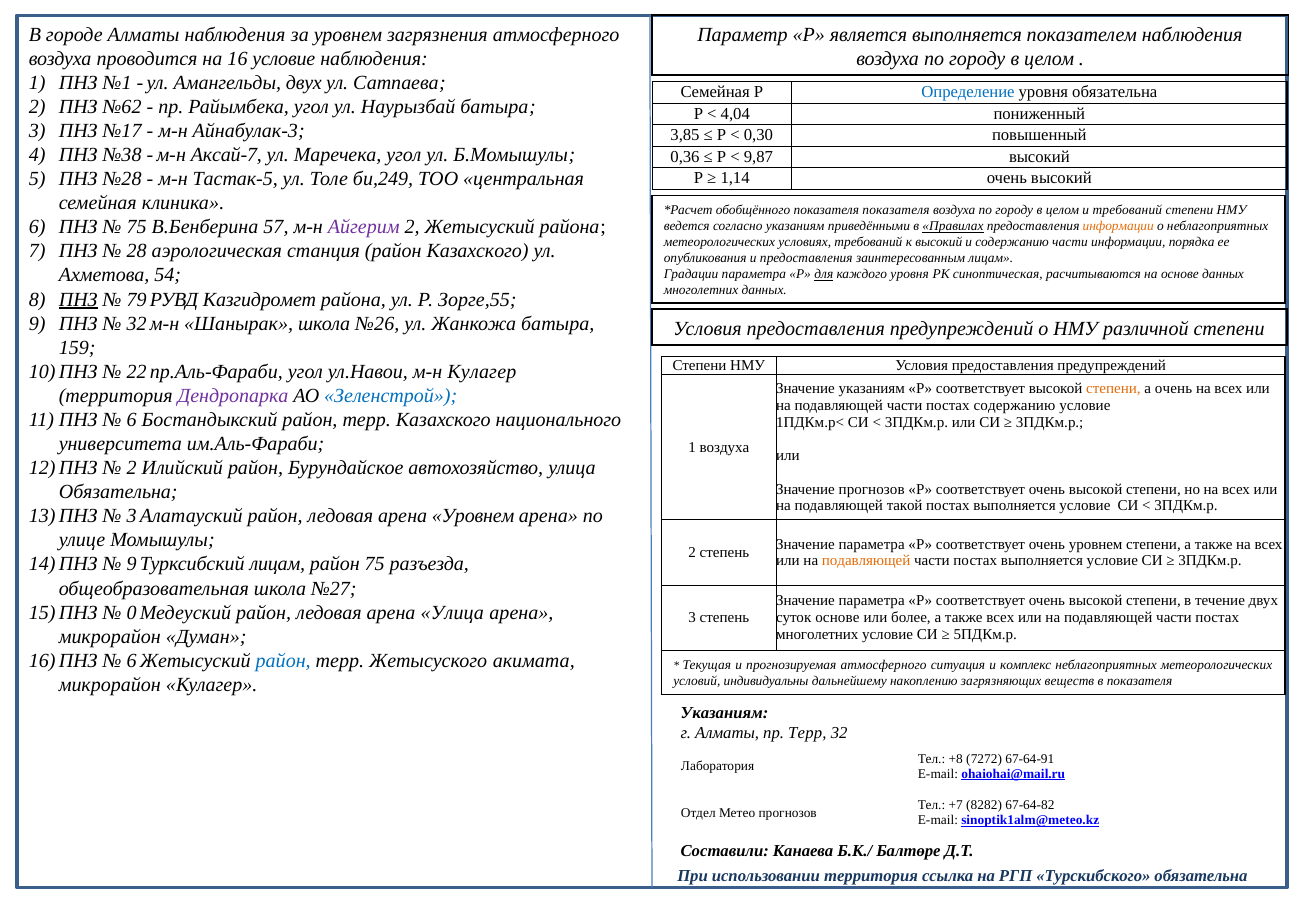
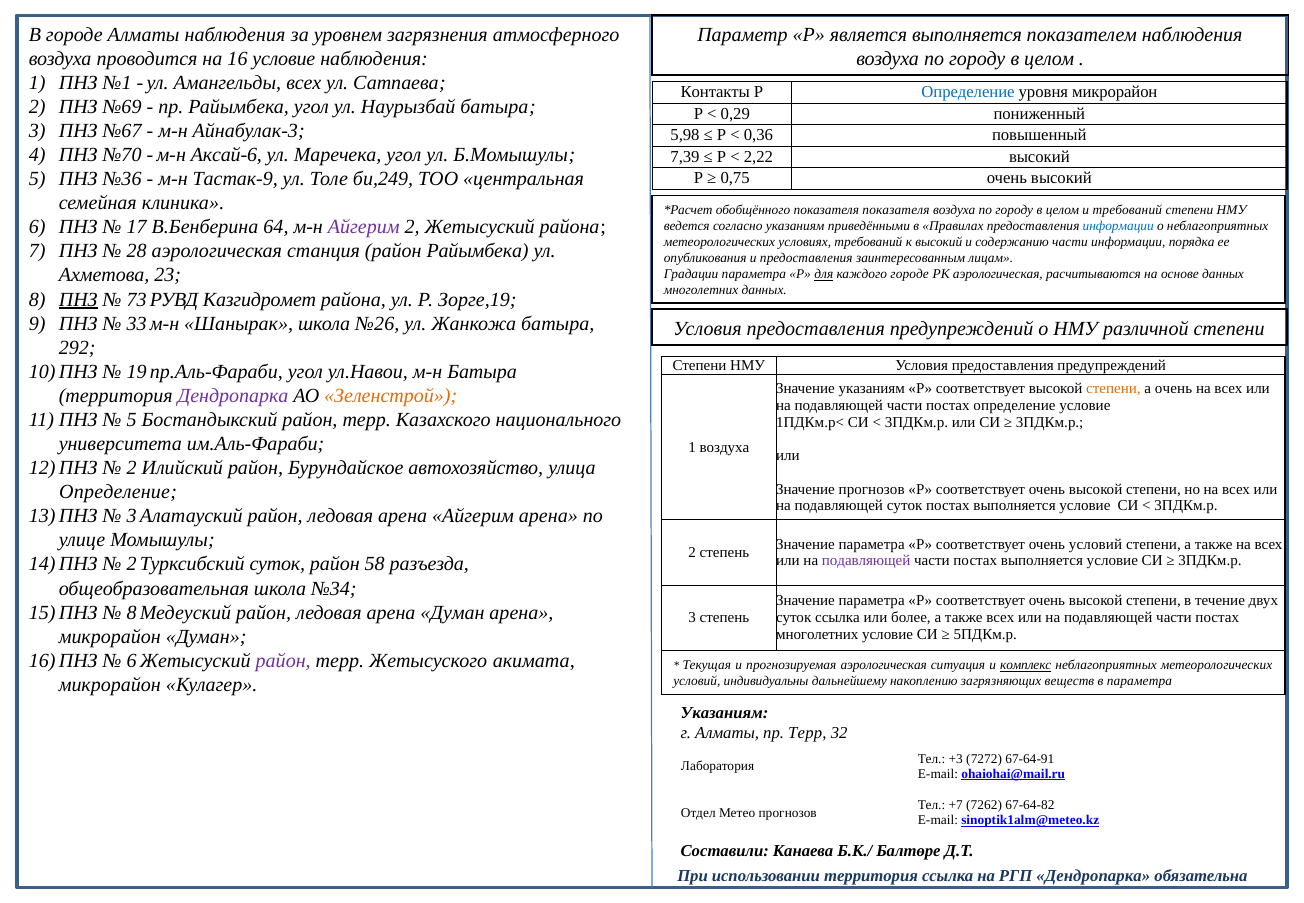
Амангельды двух: двух -> всех (304, 83)
Семейная: Семейная -> Контакты (715, 92)
уровня обязательна: обязательна -> микрорайон (1115, 92)
№62: №62 -> №69 (122, 107)
4,04: 4,04 -> 0,29 (735, 114)
№17: №17 -> №67 (122, 131)
3,85: 3,85 -> 5,98 (685, 135)
0,30: 0,30 -> 0,36 (758, 135)
№38: №38 -> №70 (122, 155)
Аксай-7: Аксай-7 -> Аксай-6 (226, 155)
0,36: 0,36 -> 7,39 (685, 157)
9,87: 9,87 -> 2,22 (758, 157)
№28: №28 -> №36 (122, 179)
Тастак-5: Тастак-5 -> Тастак-9 (235, 179)
1,14: 1,14 -> 0,75 (735, 178)
75: 75 -> 17 (137, 227)
57: 57 -> 64 (276, 227)
Правилах underline: present -> none (953, 226)
информации colour: orange -> blue (1118, 226)
район Казахского: Казахского -> Райымбека (478, 251)
54: 54 -> 23 (168, 275)
каждого уровня: уровня -> городе (910, 274)
РК синоптическая: синоптическая -> аэрологическая (998, 274)
79: 79 -> 73 (137, 299)
Зорге,55: Зорге,55 -> Зорге,19 (477, 299)
32: 32 -> 33 (137, 323)
159: 159 -> 292 (77, 348)
22: 22 -> 19 (137, 372)
м-н Кулагер: Кулагер -> Батыра (482, 372)
Зеленстрой colour: blue -> orange (391, 396)
постах содержанию: содержанию -> определение (1015, 406)
6: 6 -> 5 (132, 420)
Обязательна: Обязательна -> Определение (118, 492)
подавляющей такой: такой -> суток (905, 506)
арена Уровнем: Уровнем -> Айгерим (473, 516)
очень уровнем: уровнем -> условий (1096, 544)
подавляющей colour: orange -> purple (866, 561)
9: 9 -> 2 (132, 564)
Турксибский лицам: лицам -> суток (277, 564)
район 75: 75 -> 58 (375, 564)
№27: №27 -> №34 (334, 588)
0: 0 -> 8 (132, 612)
арена Улица: Улица -> Думан (452, 612)
суток основе: основе -> ссылка (838, 617)
район colour: blue -> purple (283, 660)
прогнозируемая атмосферного: атмосферного -> аэрологическая (884, 665)
комплекс underline: none -> present (1026, 665)
в показателя: показателя -> параметра (1139, 681)
+8: +8 -> +3 (956, 759)
8282: 8282 -> 7262 (984, 805)
РГП Турскибского: Турскибского -> Дендропарка (1093, 876)
